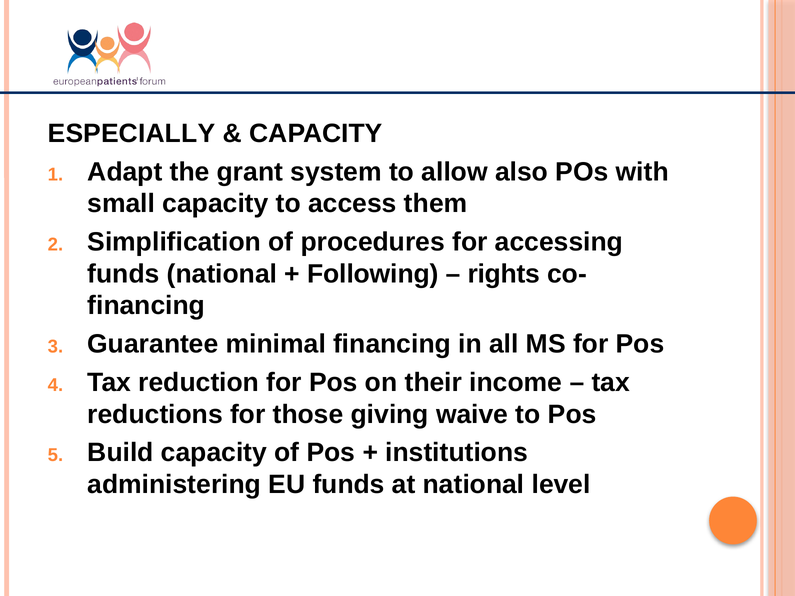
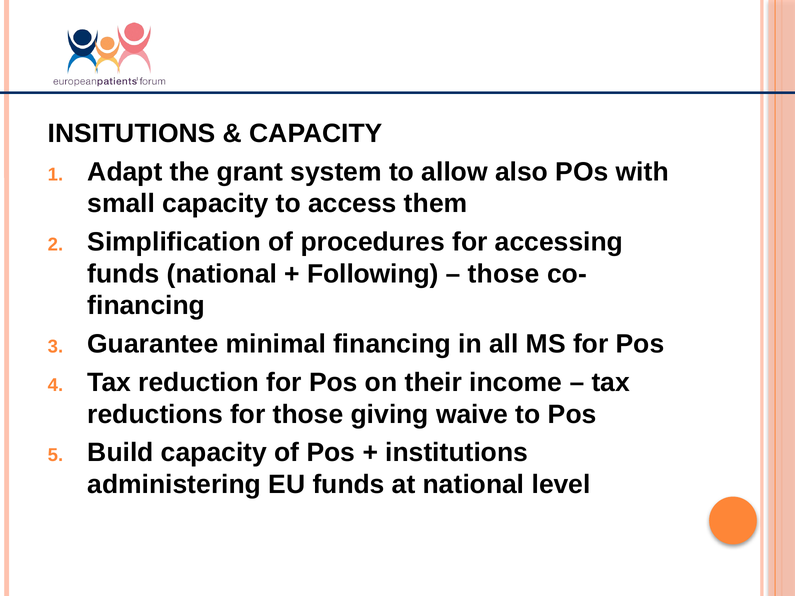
ESPECIALLY: ESPECIALLY -> INSITUTIONS (132, 134)
rights: rights -> those (504, 274)
